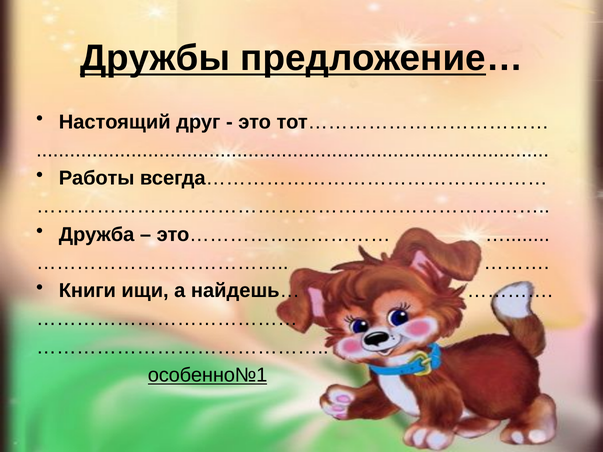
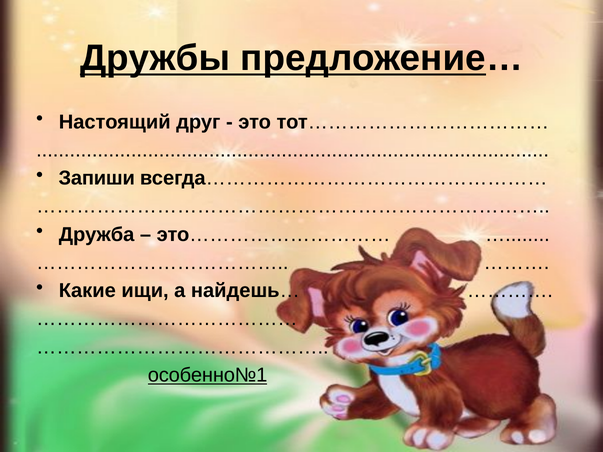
Работы: Работы -> Запиши (97, 178)
Книги: Книги -> Какие (87, 291)
